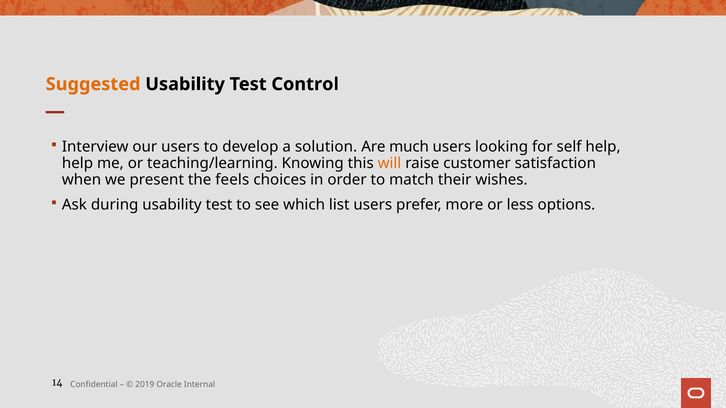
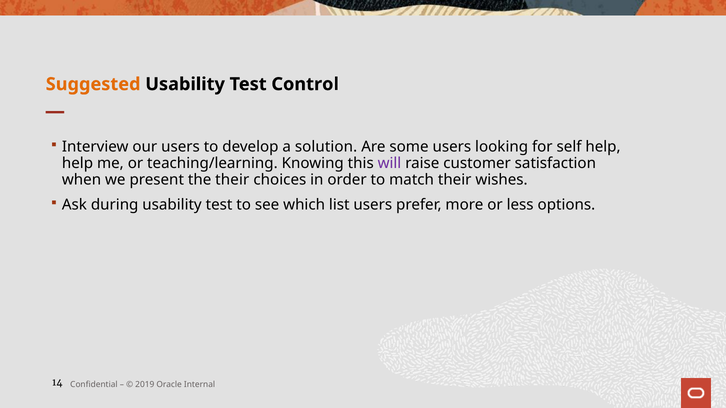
much: much -> some (409, 147)
will colour: orange -> purple (389, 163)
the feels: feels -> their (232, 180)
